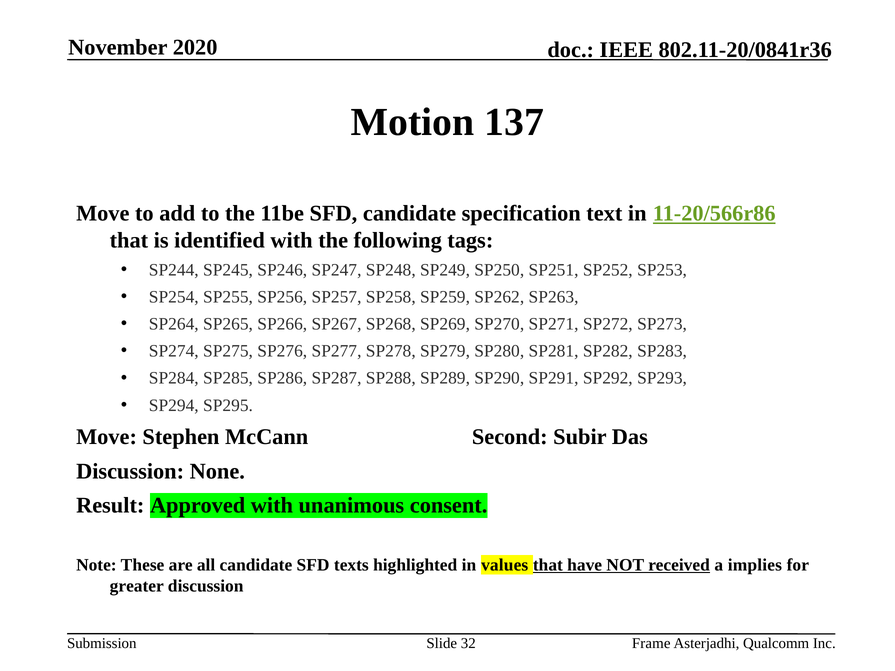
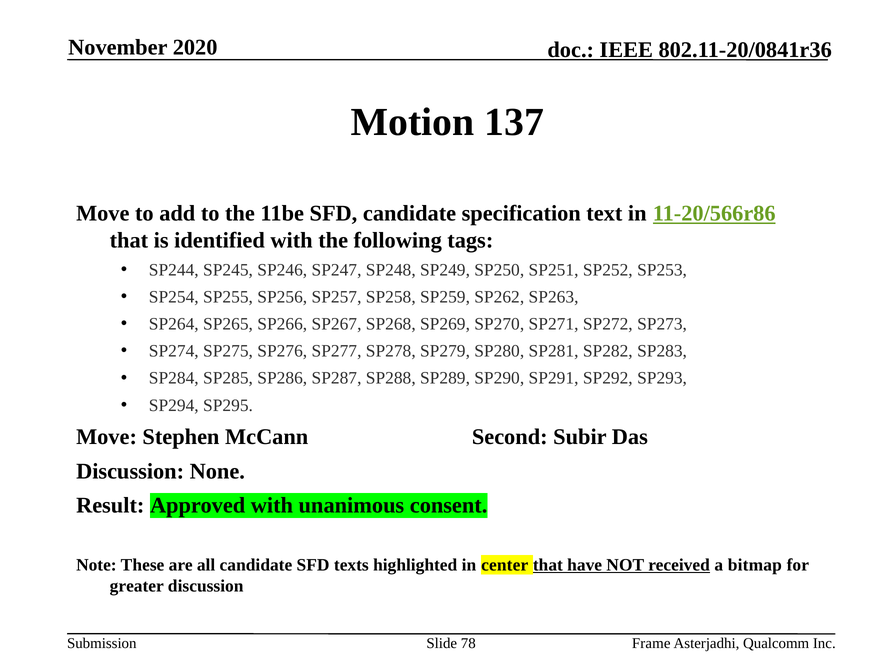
values: values -> center (505, 565)
implies: implies -> bitmap (755, 565)
32: 32 -> 78 (468, 644)
